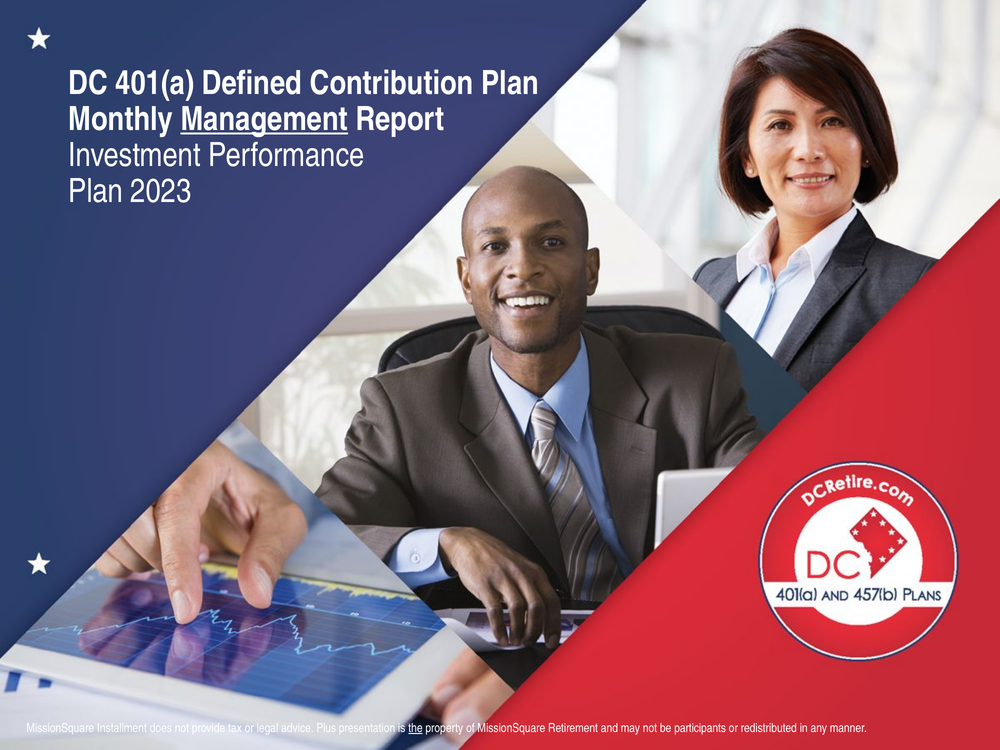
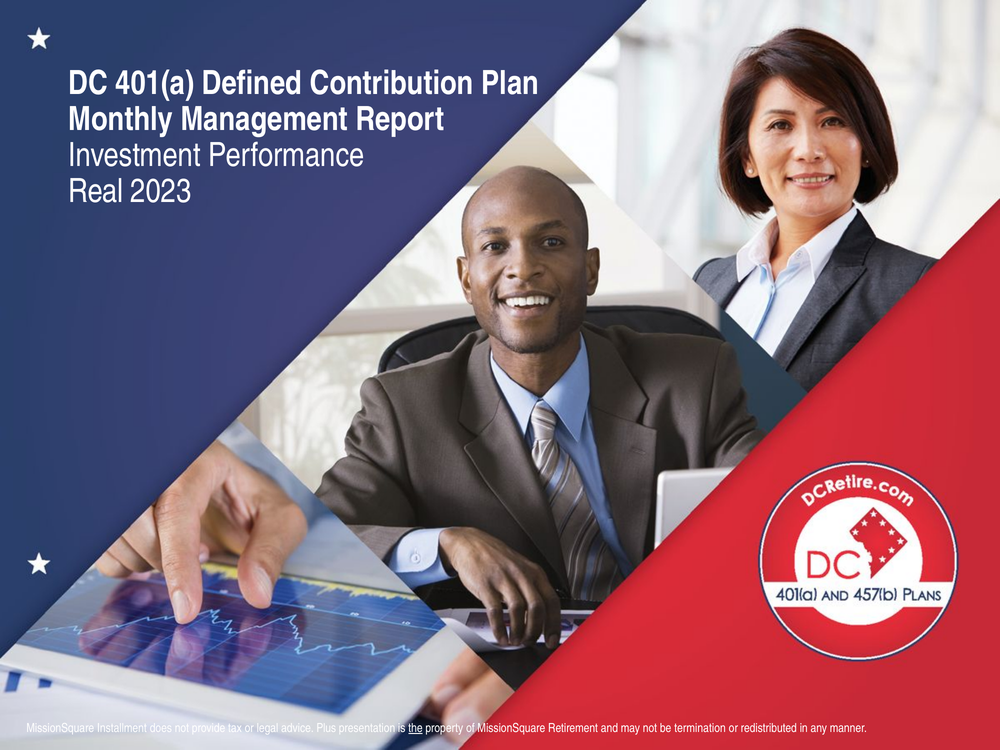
Management underline: present -> none (264, 119)
Plan: Plan -> Real (96, 191)
participants: participants -> termination (700, 728)
